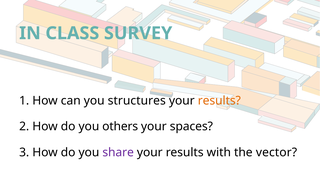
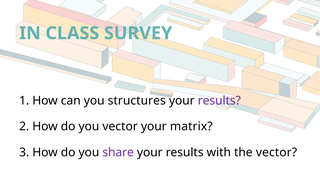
results colour: orange -> purple (219, 101)
you others: others -> vector (120, 127)
spaces: spaces -> matrix (191, 127)
